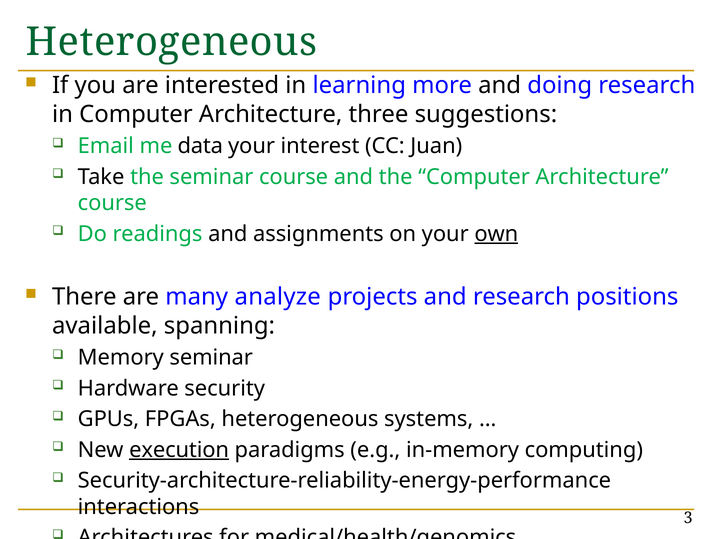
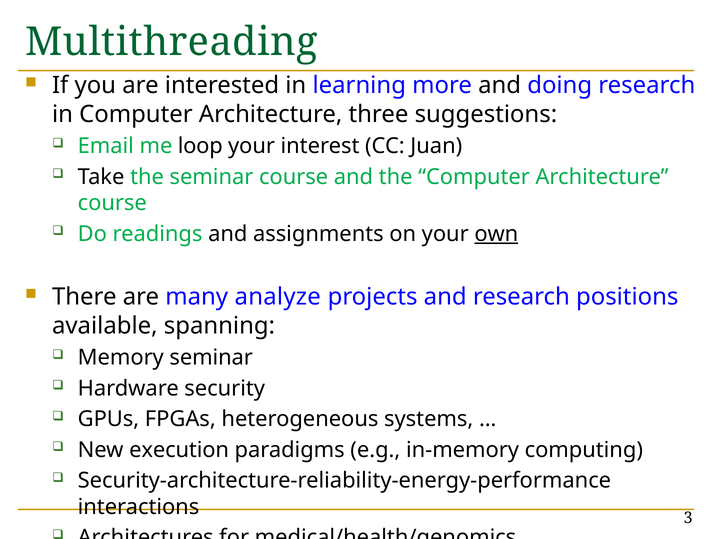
Heterogeneous: Heterogeneous -> Multithreading (171, 42)
data: data -> loop (200, 146)
execution underline: present -> none (179, 449)
